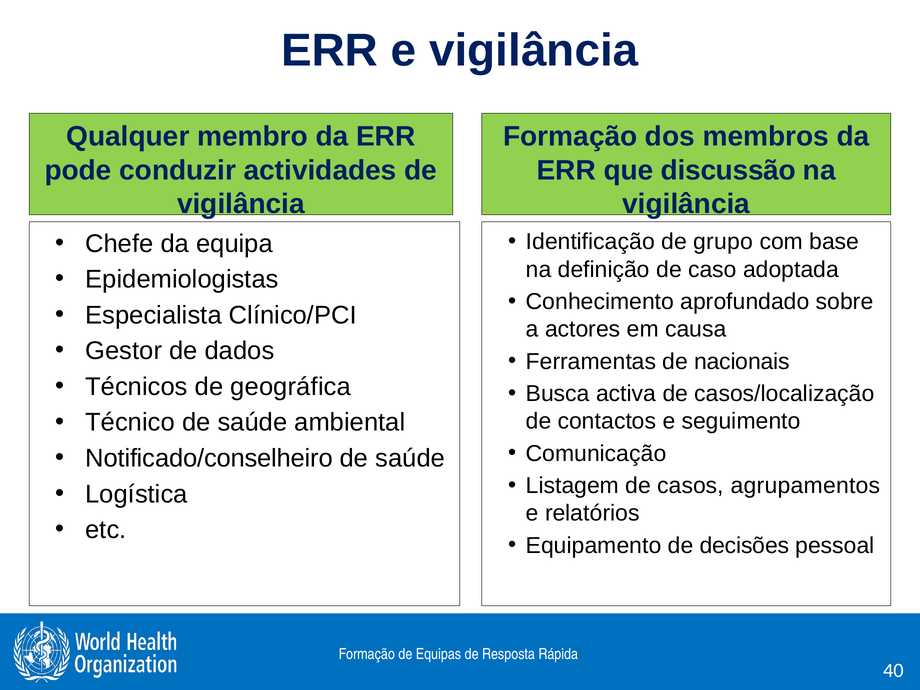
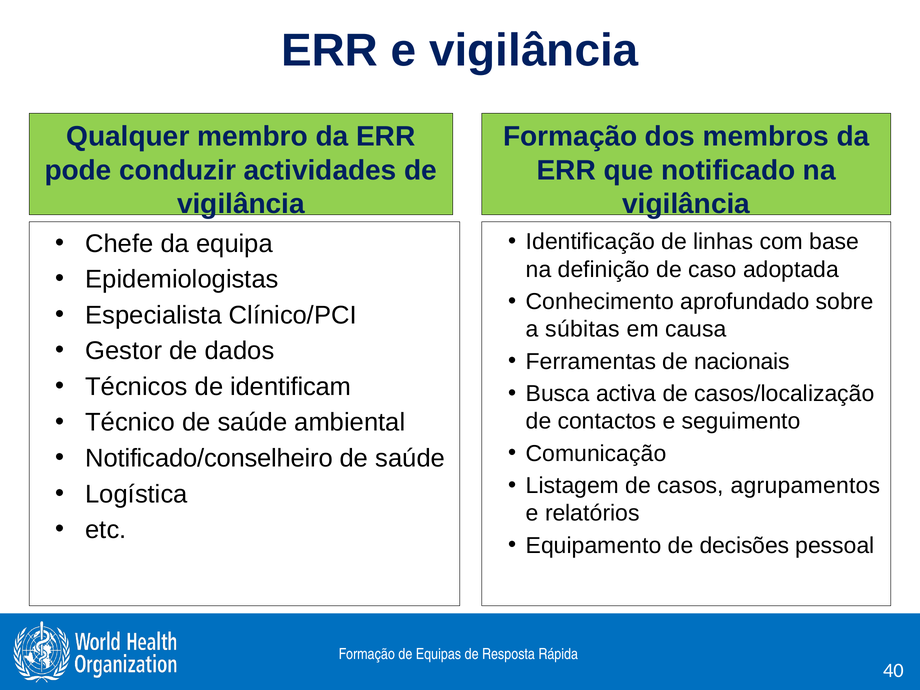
discussão: discussão -> notificado (728, 170)
grupo: grupo -> linhas (723, 242)
actores: actores -> súbitas (583, 329)
geográfica: geográfica -> identificam (291, 387)
